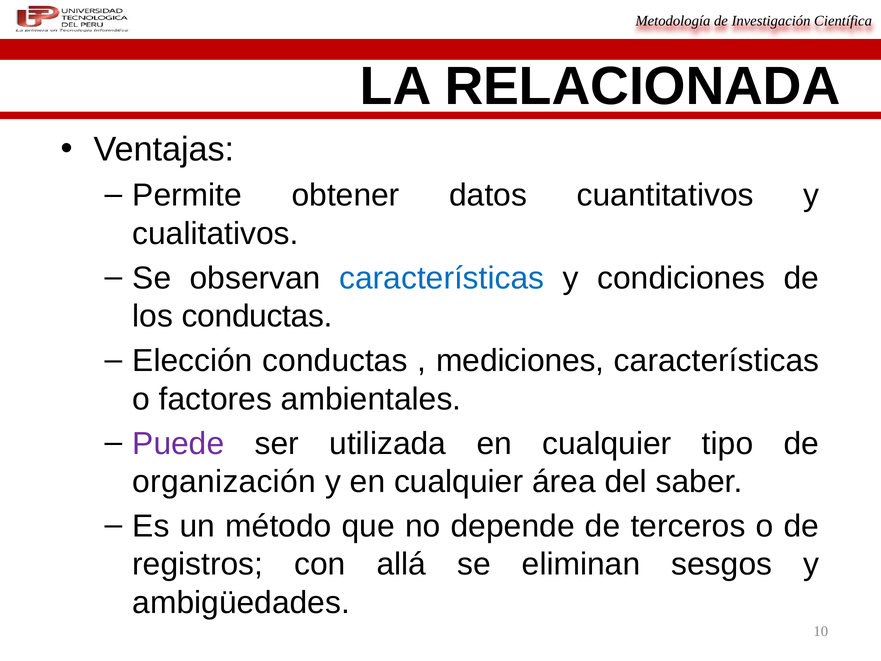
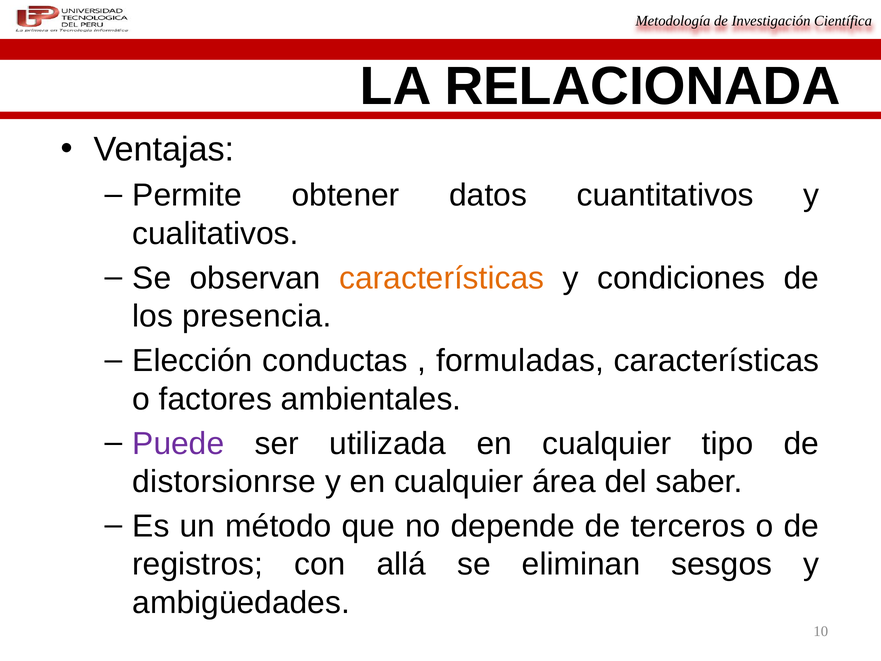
características colour: blue -> orange (442, 278)
los conductas: conductas -> presencia (257, 316)
mediciones: mediciones -> formuladas (520, 361)
organización: organización -> distorsionrse (224, 482)
